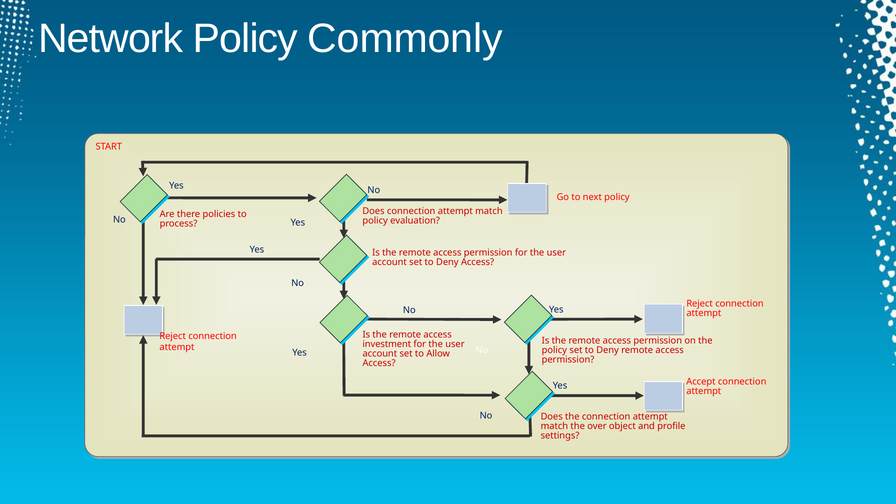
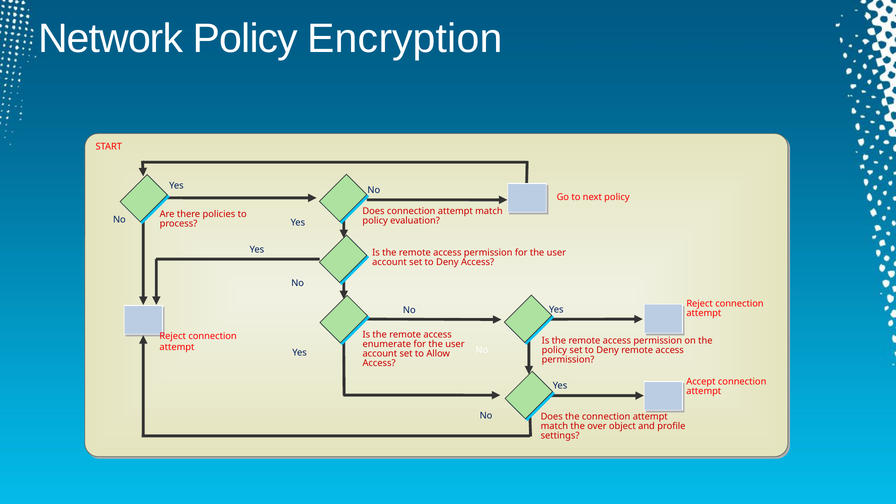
Commonly: Commonly -> Encryption (405, 39)
investment: investment -> enumerate (387, 344)
